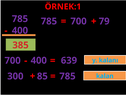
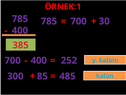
79: 79 -> 30 (104, 21)
639: 639 -> 252 (69, 60)
85 785: 785 -> 485 (67, 76)
